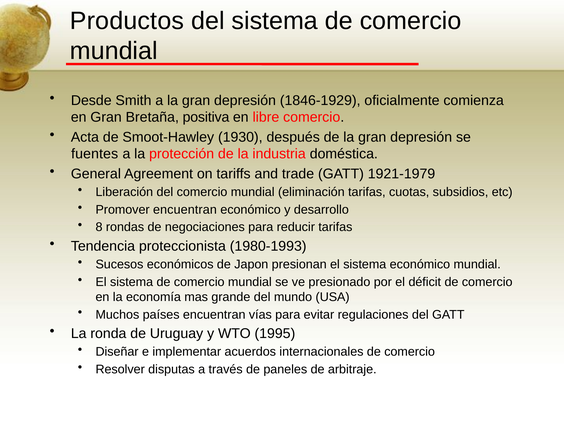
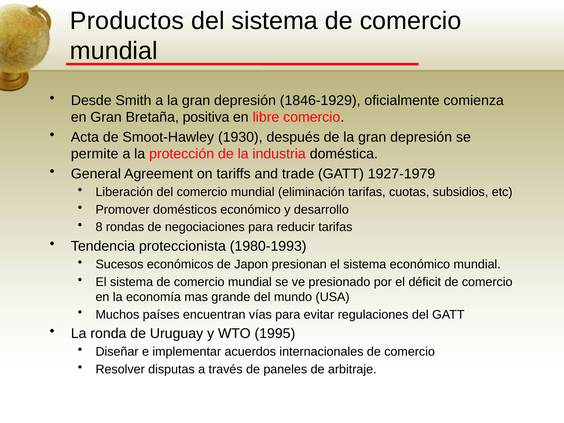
fuentes: fuentes -> permite (95, 154)
1921-1979: 1921-1979 -> 1927-1979 (401, 174)
Promover encuentran: encuentran -> domésticos (185, 210)
